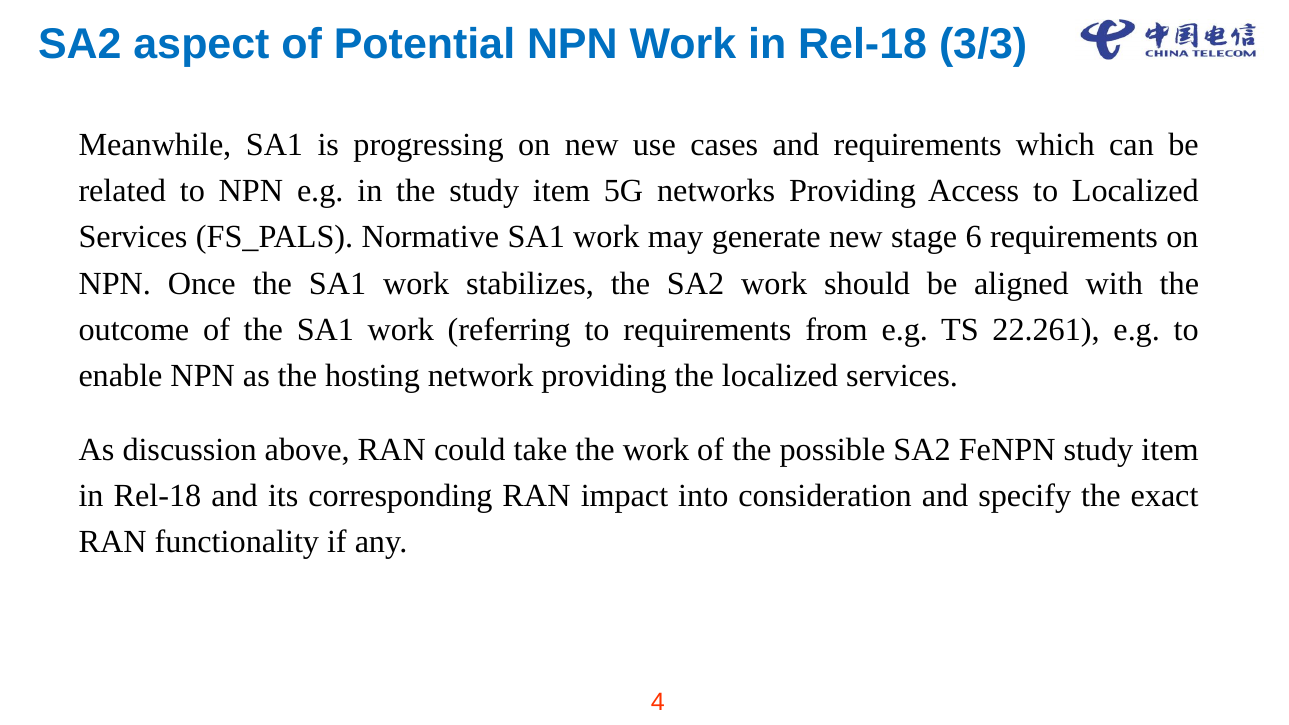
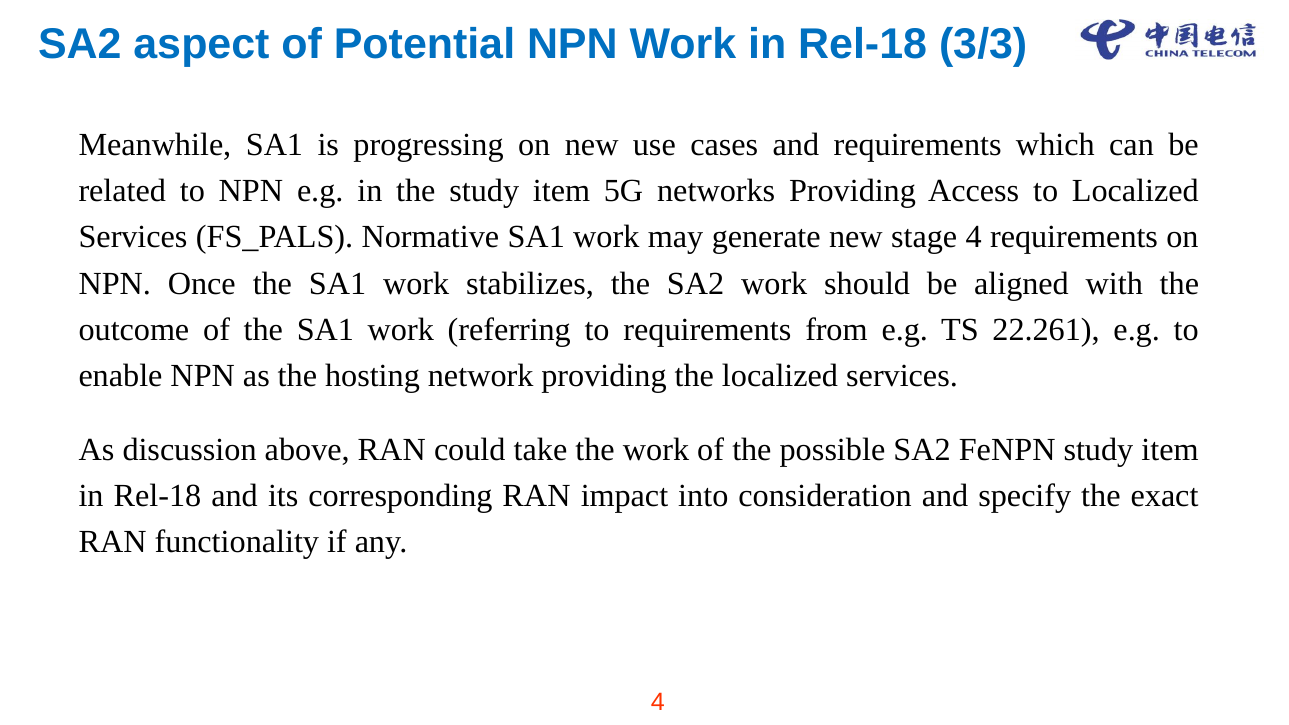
stage 6: 6 -> 4 (974, 237)
